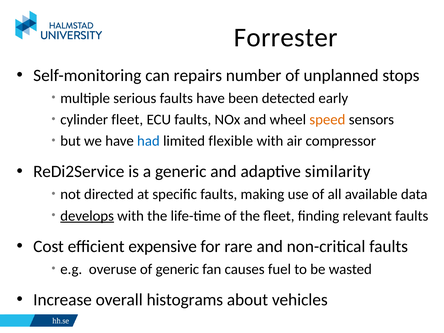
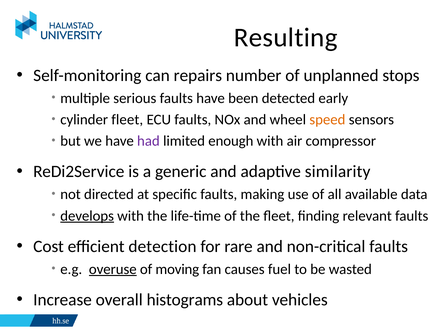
Forrester: Forrester -> Resulting (286, 38)
had colour: blue -> purple (148, 141)
flexible: flexible -> enough (231, 141)
expensive: expensive -> detection (162, 246)
overuse underline: none -> present (113, 269)
of generic: generic -> moving (177, 269)
